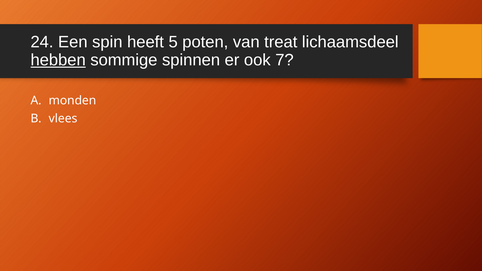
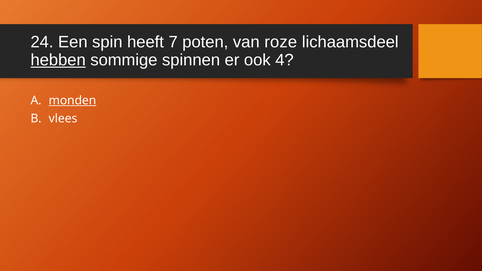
5: 5 -> 7 (173, 42)
treat: treat -> roze (281, 42)
7: 7 -> 4 (284, 60)
monden underline: none -> present (72, 101)
